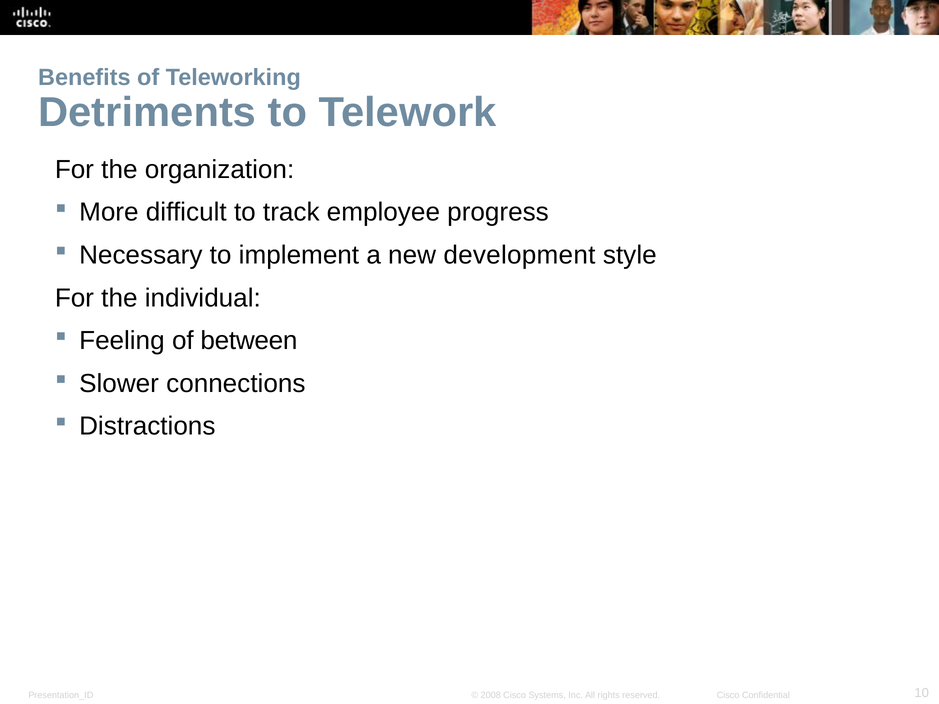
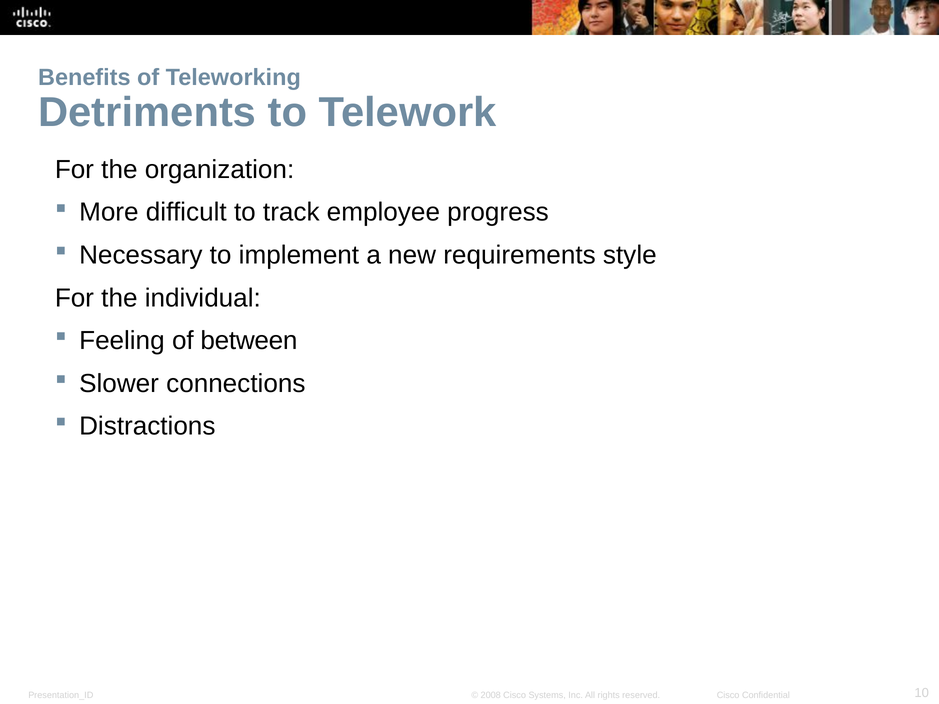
development: development -> requirements (520, 255)
